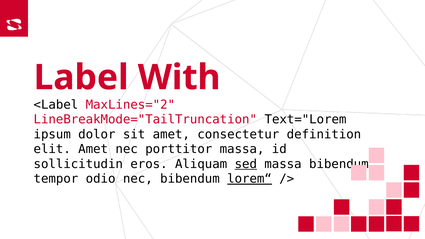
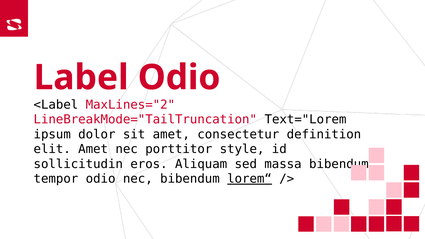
With: With -> Odio (179, 78)
porttitor massa: massa -> style (242, 149)
sed underline: present -> none (246, 164)
